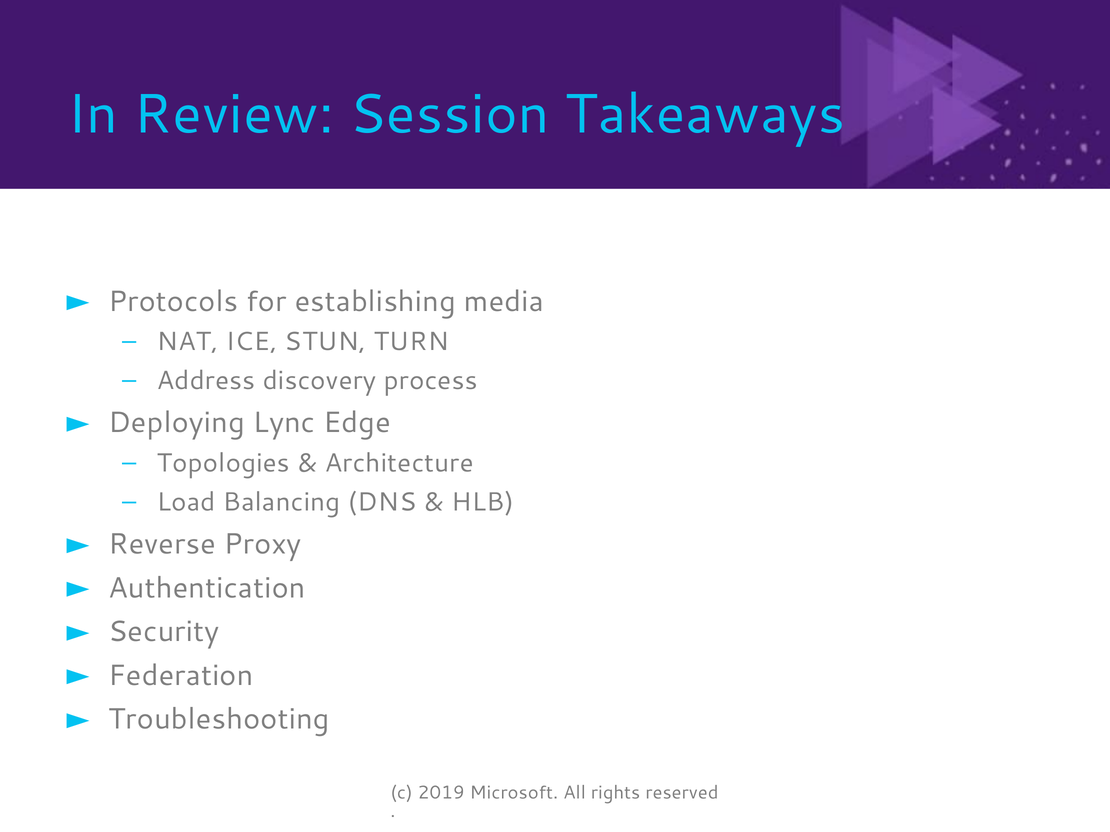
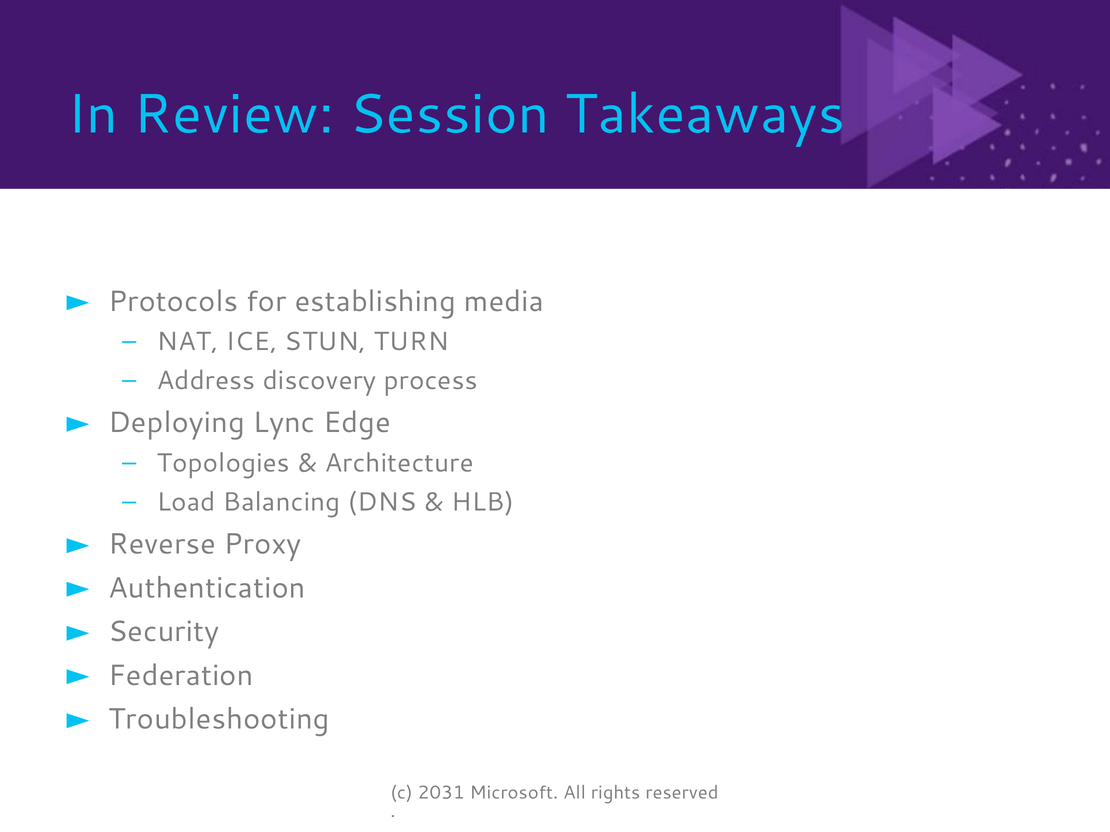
2019: 2019 -> 2031 (441, 793)
